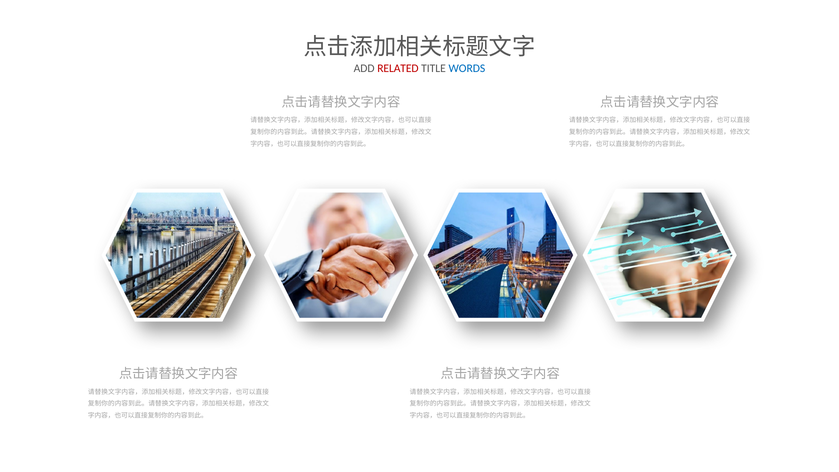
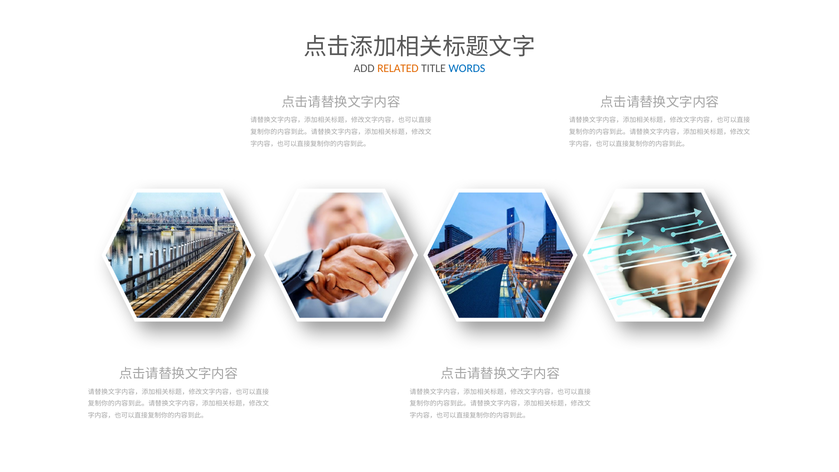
RELATED colour: red -> orange (398, 69)
